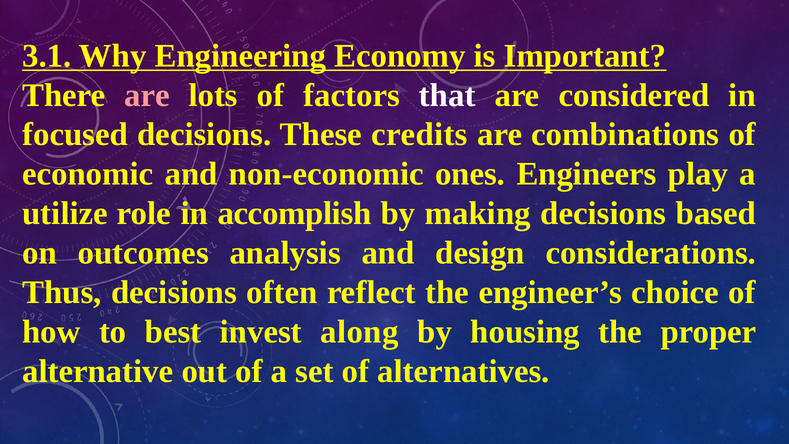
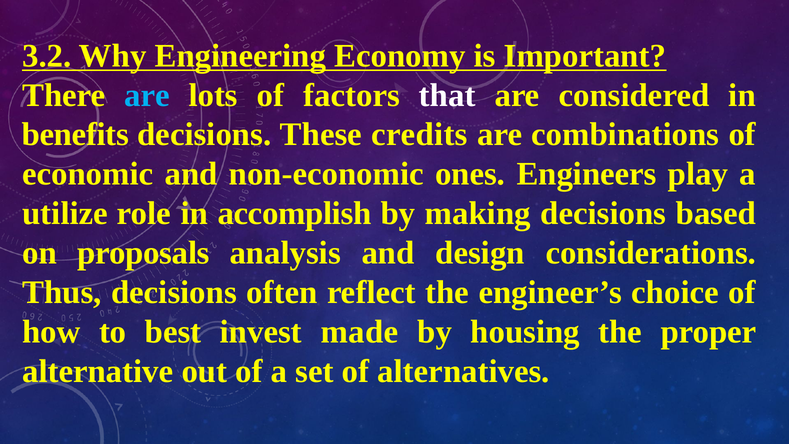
3.1: 3.1 -> 3.2 (47, 56)
are colour: pink -> light blue (147, 95)
focused: focused -> benefits (75, 135)
outcomes: outcomes -> proposals (143, 253)
along: along -> made (359, 332)
